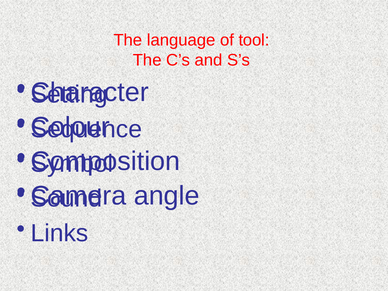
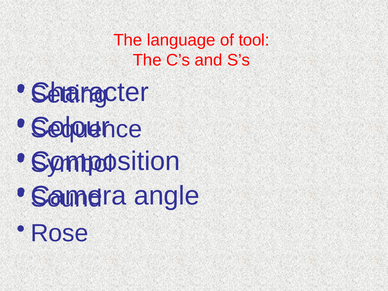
Links: Links -> Rose (59, 233)
